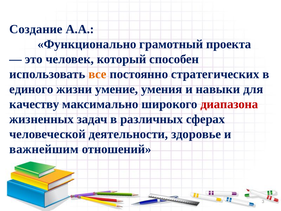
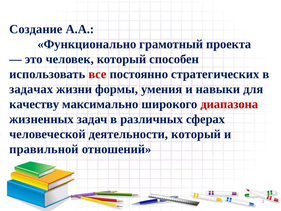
все colour: orange -> red (97, 74)
единого: единого -> задачах (31, 89)
умение: умение -> формы (117, 89)
деятельности здоровье: здоровье -> который (196, 134)
важнейшим: важнейшим -> правильной (44, 149)
